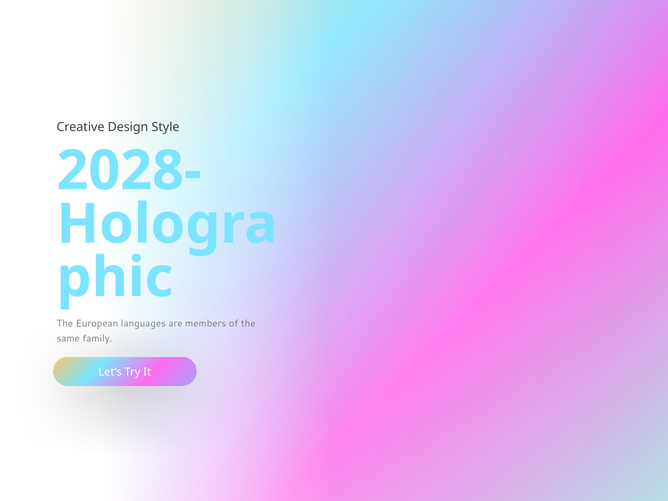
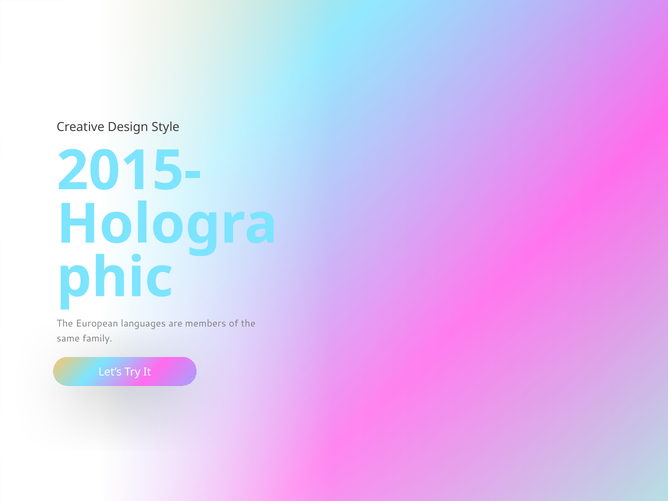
2028-: 2028- -> 2015- (129, 171)
